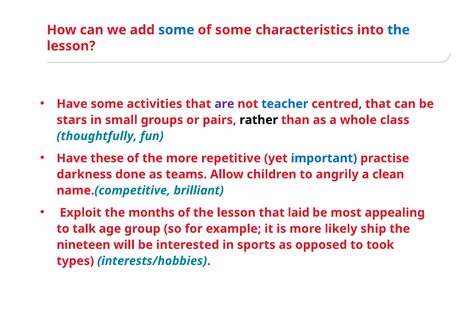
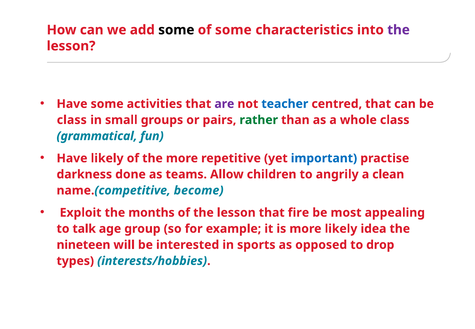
some colour: blue -> black (176, 30)
the colour: blue -> purple (399, 30)
stars: stars -> class (72, 120)
rather colour: black -> green (259, 120)
thoughtfully: thoughtfully -> grammatical (97, 136)
Have these: these -> likely (107, 158)
brilliant: brilliant -> become (199, 190)
laid: laid -> fire (298, 213)
ship: ship -> idea (373, 229)
took: took -> drop (380, 245)
